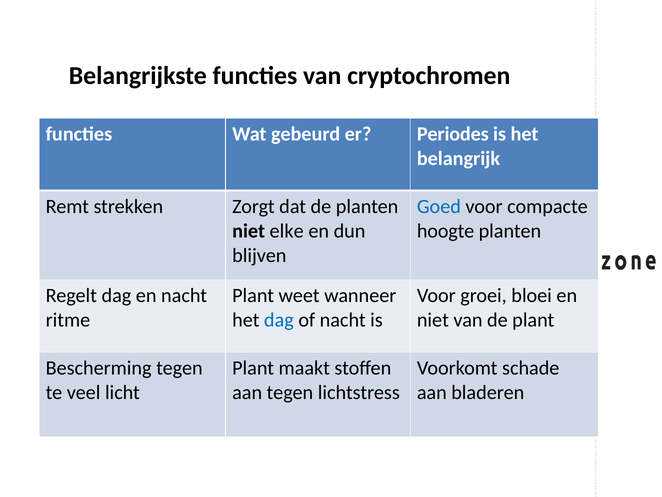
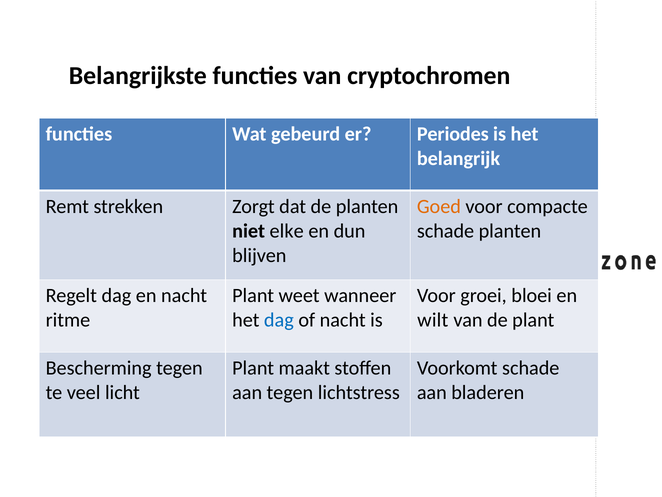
Goed colour: blue -> orange (439, 206)
hoogte: hoogte -> schade (446, 231)
niet: niet -> wilt (433, 320)
